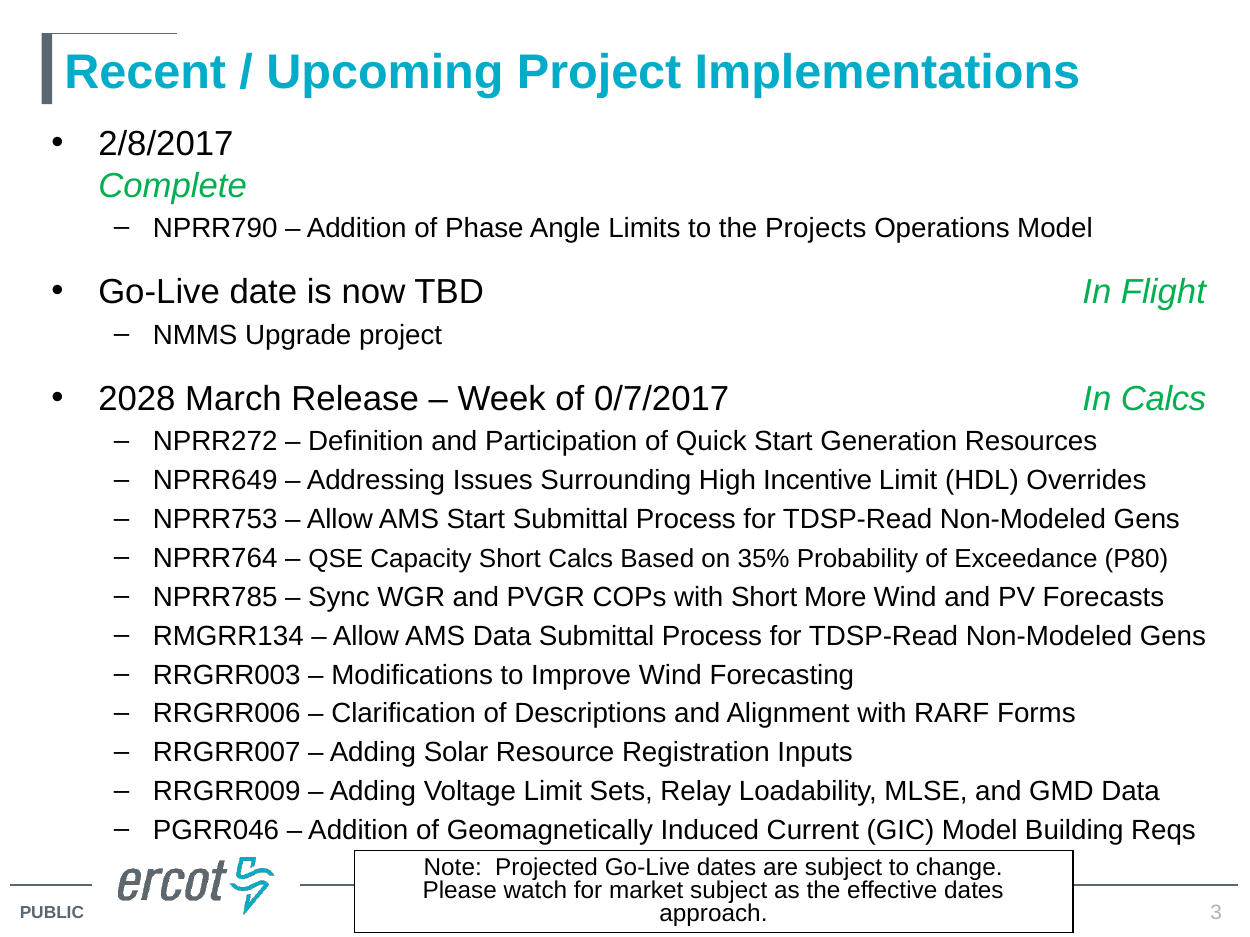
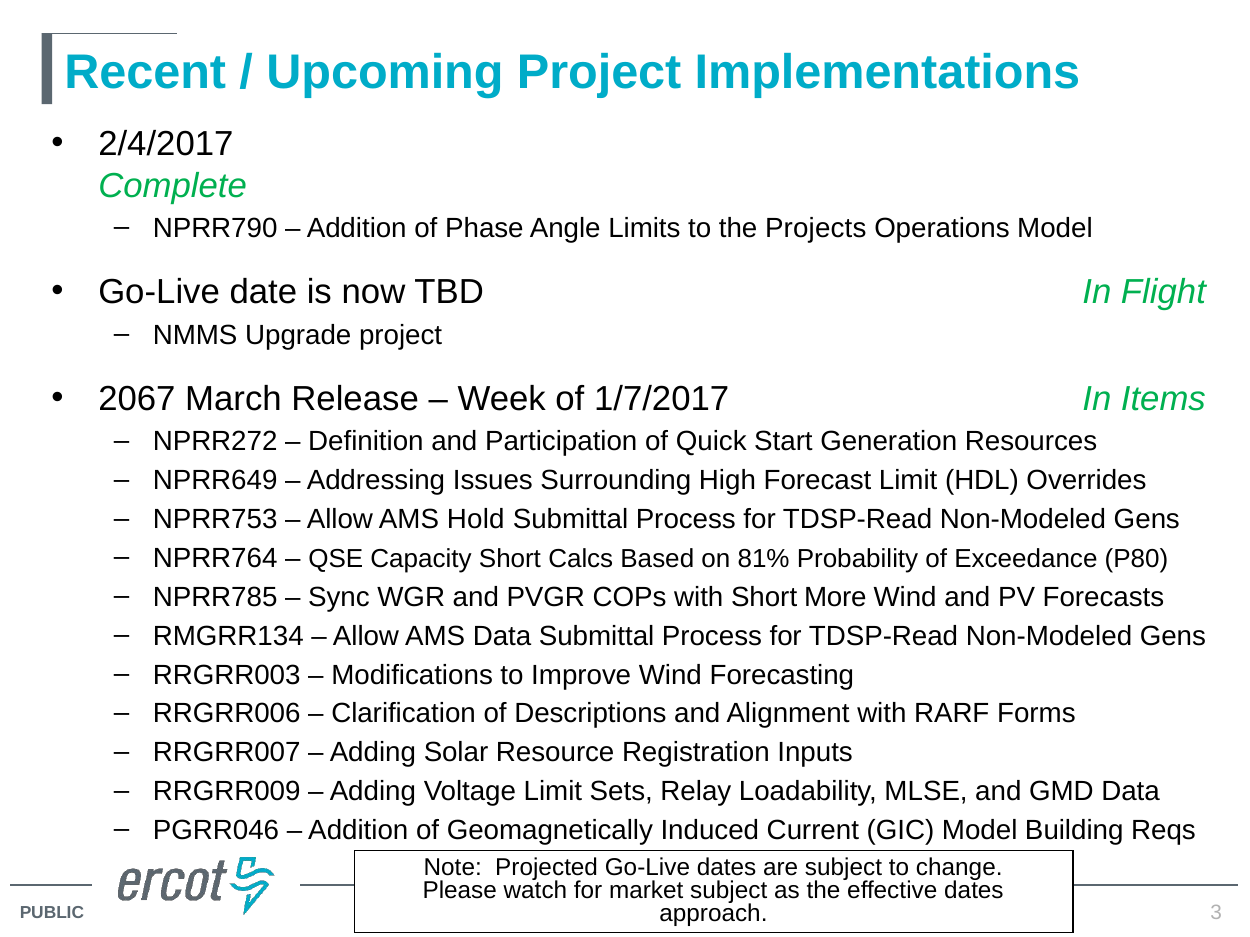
2/8/2017: 2/8/2017 -> 2/4/2017 (166, 144)
2028: 2028 -> 2067 (137, 399)
0/7/2017: 0/7/2017 -> 1/7/2017 (662, 399)
In Calcs: Calcs -> Items (1163, 399)
Incentive: Incentive -> Forecast (818, 481)
AMS Start: Start -> Hold (476, 520)
35%: 35% -> 81% (764, 559)
